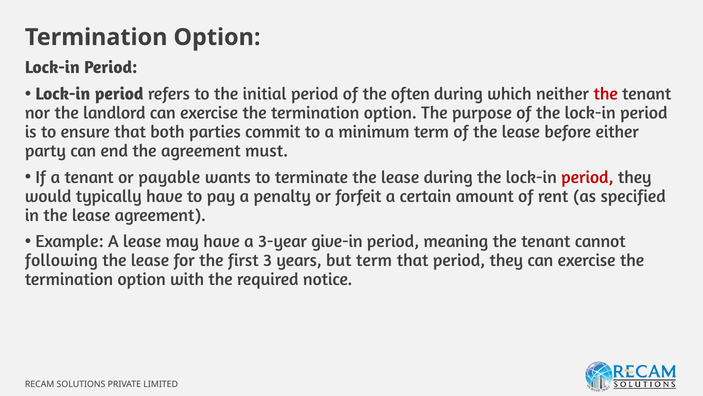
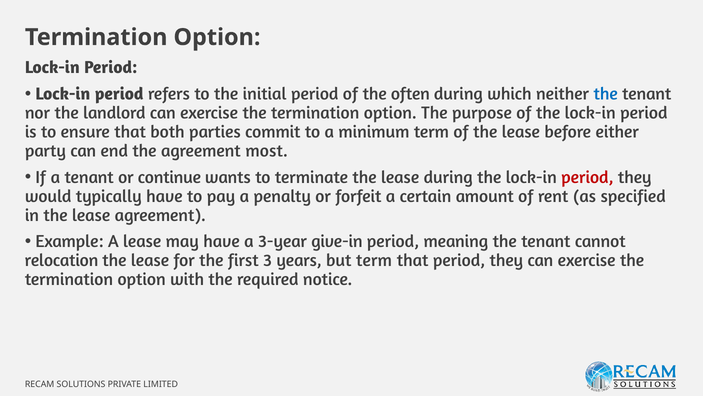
the colour: red -> blue (606, 94)
must: must -> most (267, 151)
payable: payable -> continue (169, 177)
following: following -> relocation (61, 260)
